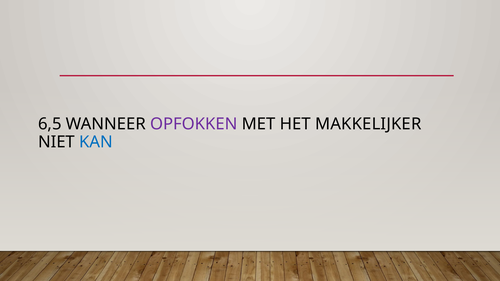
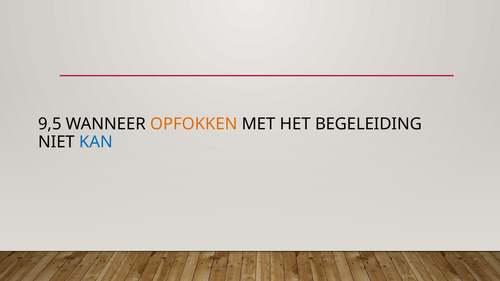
6,5: 6,5 -> 9,5 (50, 124)
OPFOKKEN colour: purple -> orange (194, 124)
MAKKELIJKER: MAKKELIJKER -> BEGELEIDING (368, 124)
